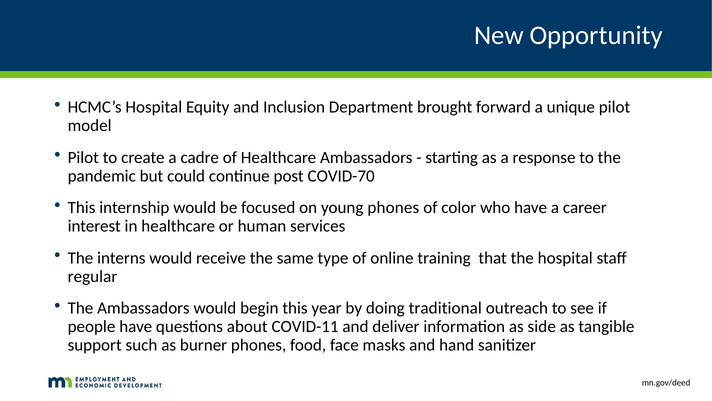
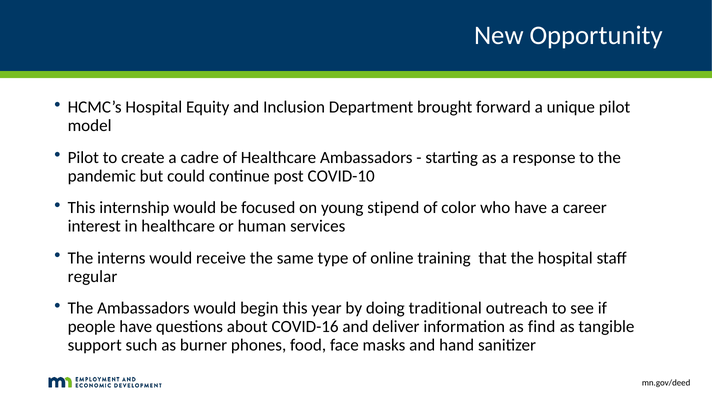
COVID-70: COVID-70 -> COVID-10 (341, 176)
young phones: phones -> stipend (393, 208)
COVID-11: COVID-11 -> COVID-16 (305, 326)
side: side -> find (542, 326)
